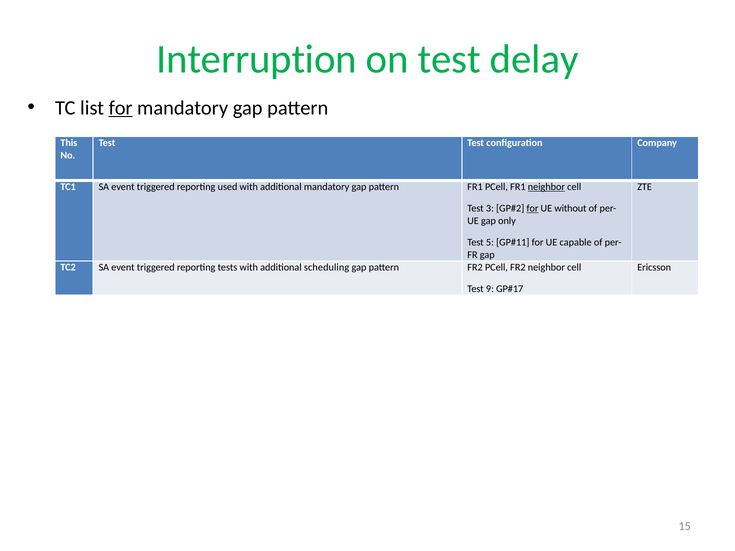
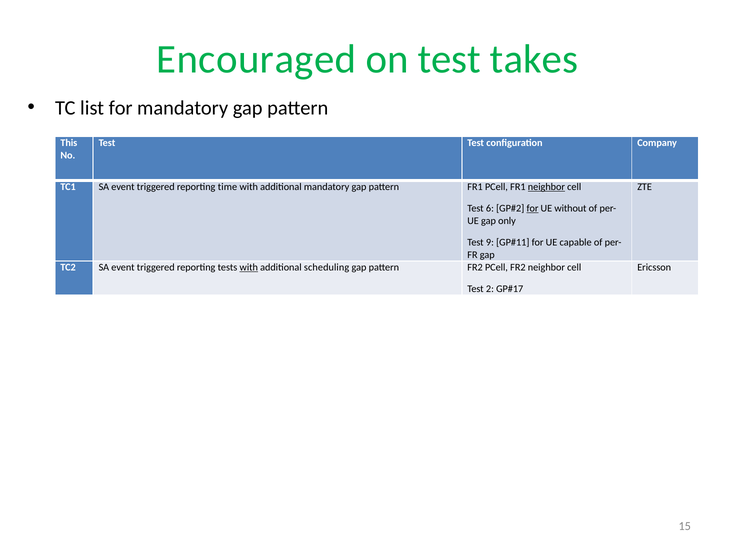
Interruption: Interruption -> Encouraged (256, 59)
delay: delay -> takes (534, 59)
for underline: present -> none (121, 108)
used: used -> time (227, 187)
3: 3 -> 6 (490, 209)
5: 5 -> 9 (490, 243)
with underline: none -> present (249, 267)
9: 9 -> 2 (490, 289)
